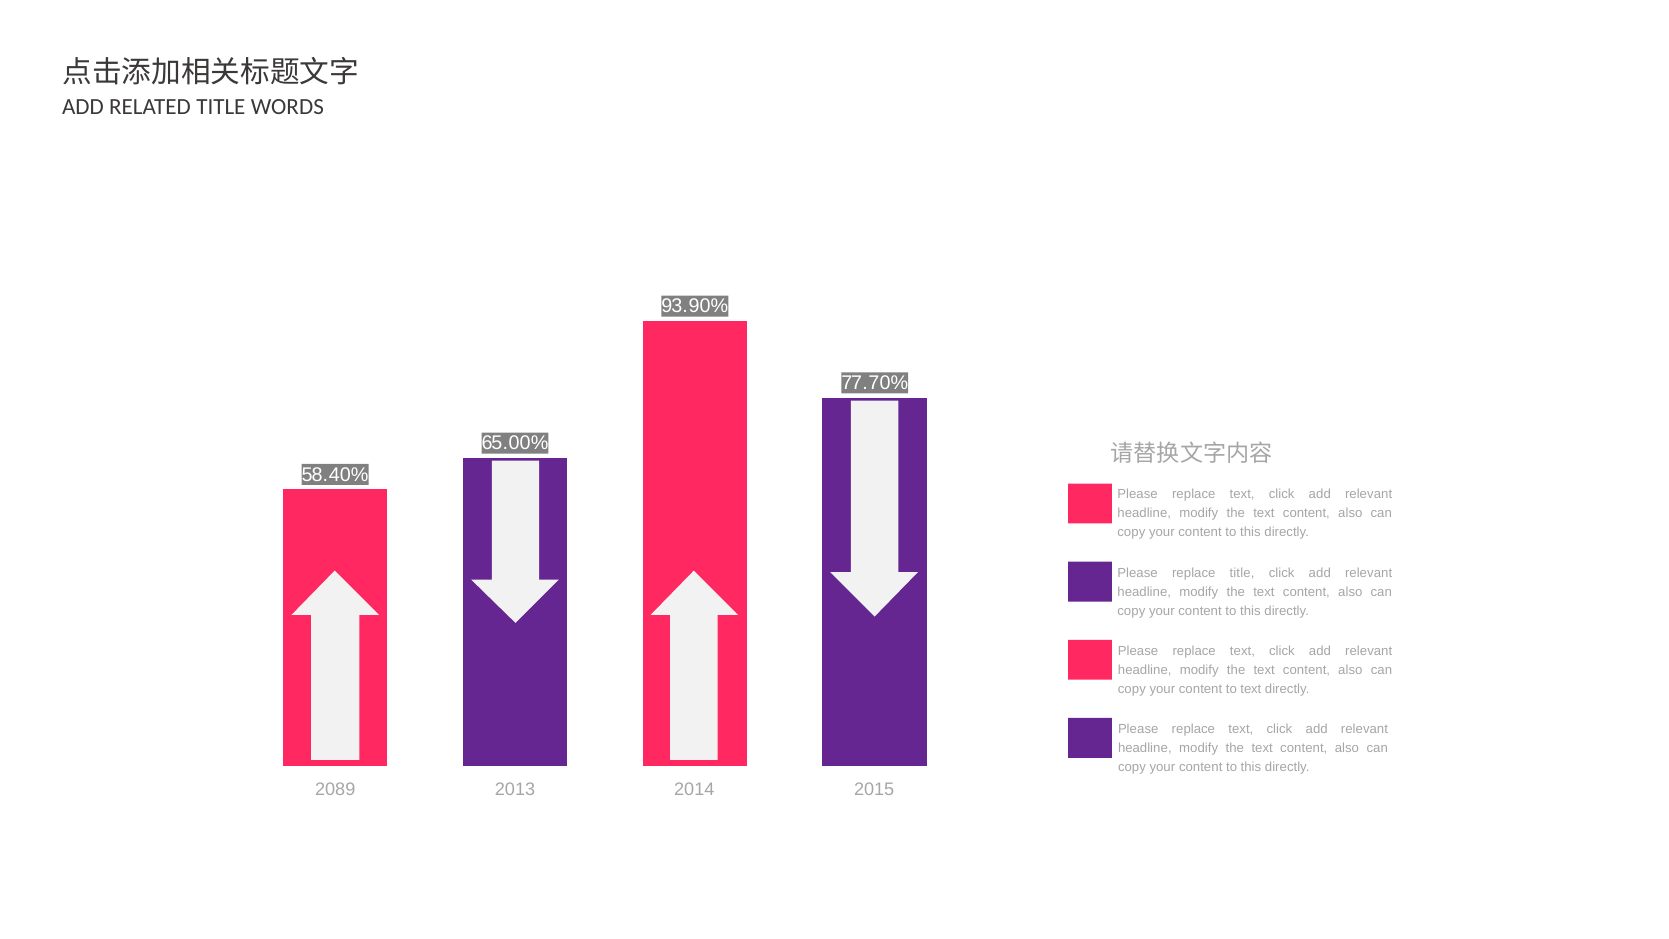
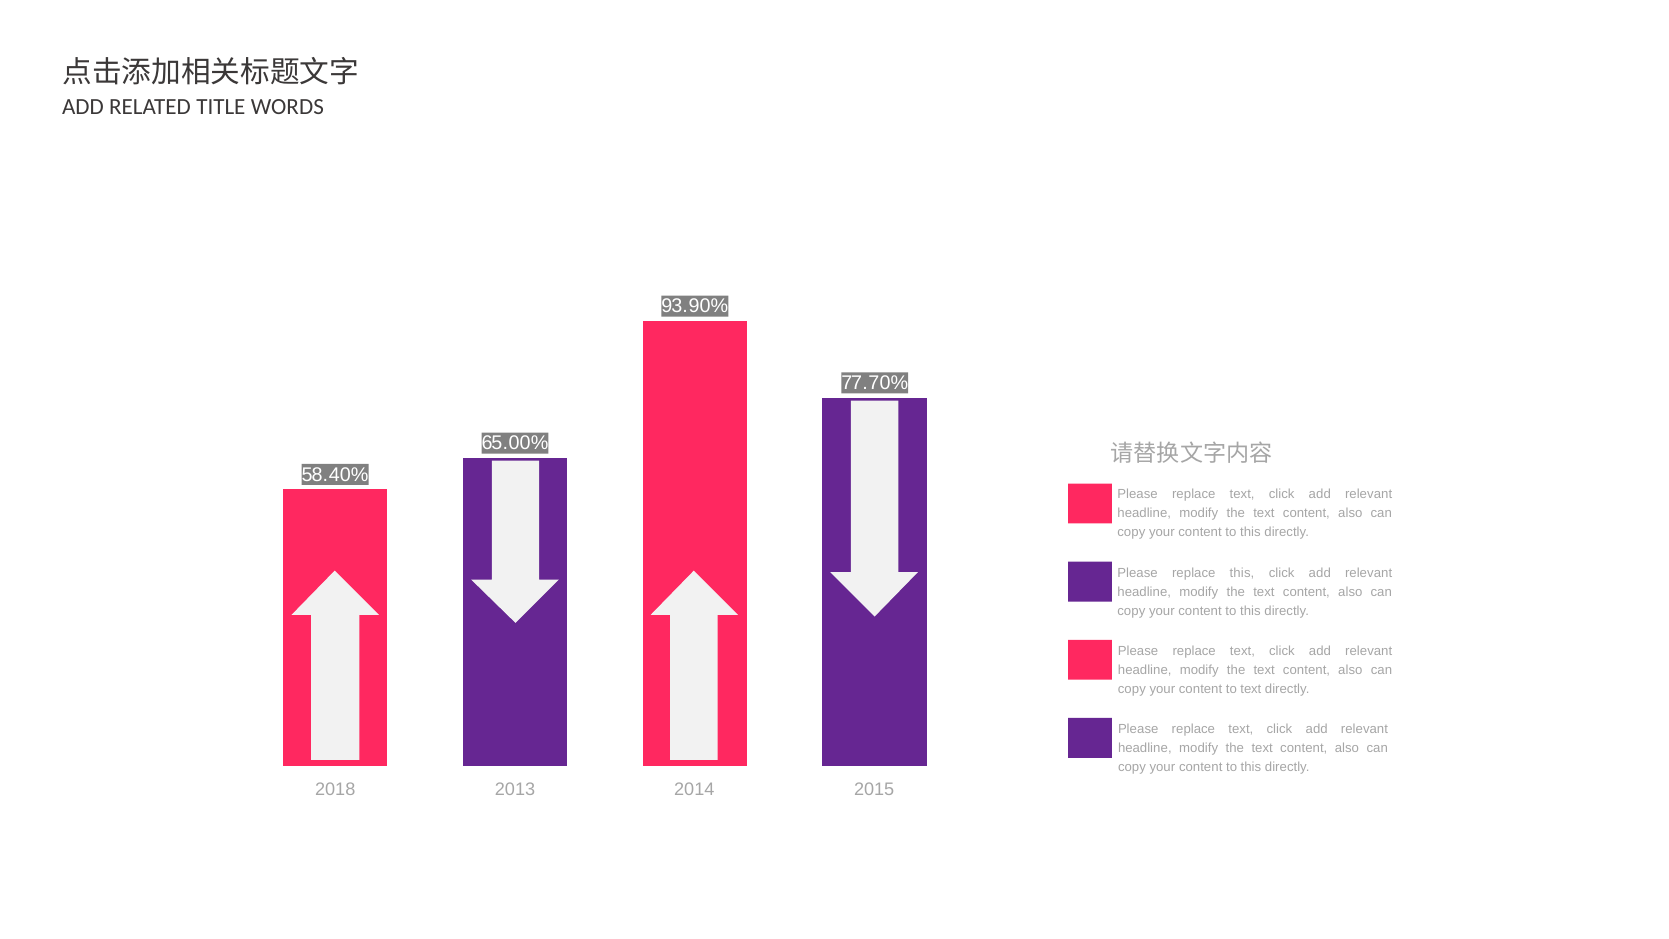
replace title: title -> this (1242, 573)
2089: 2089 -> 2018 (335, 790)
